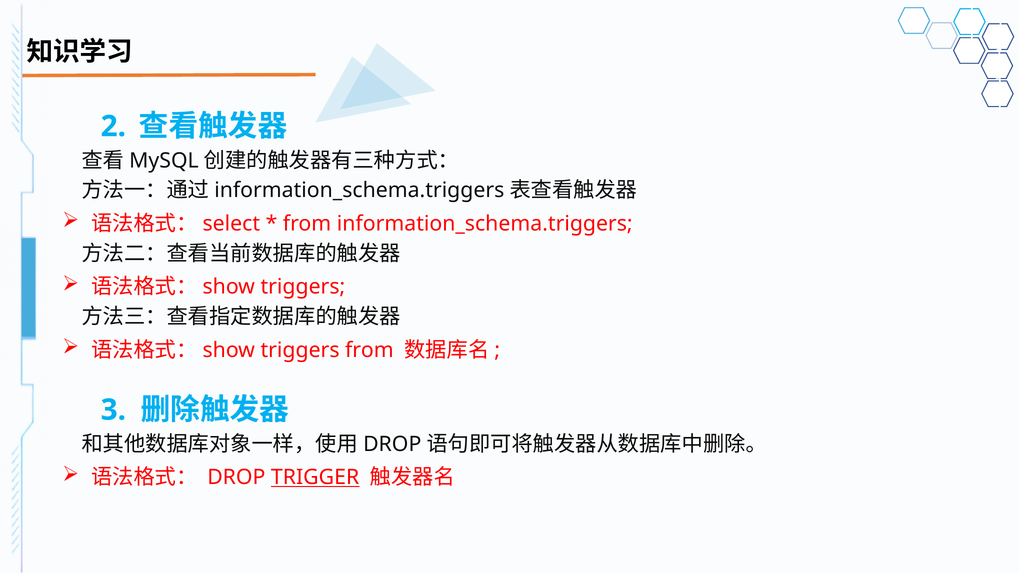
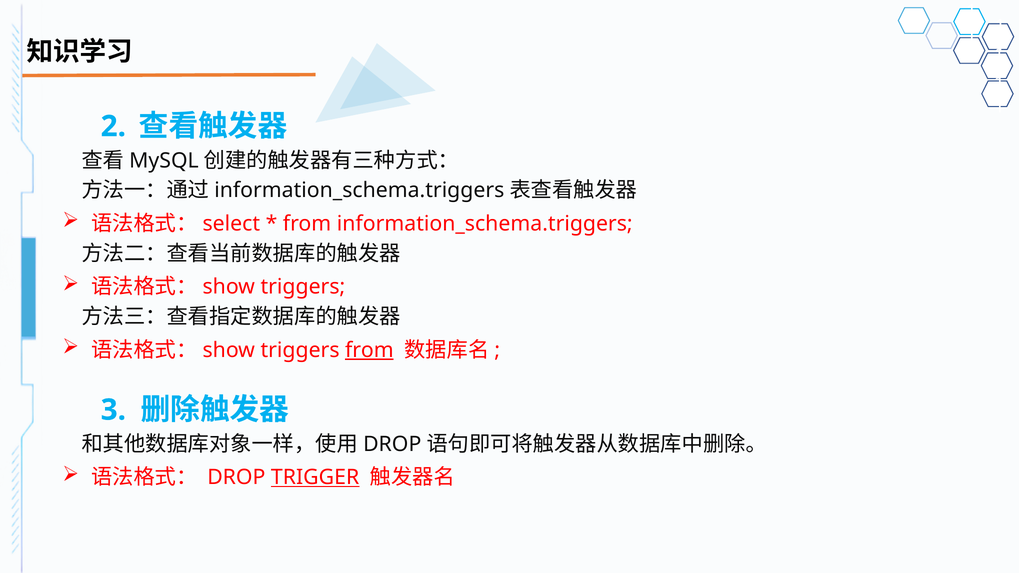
from underline: none -> present (369, 350)
